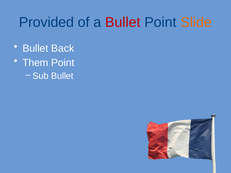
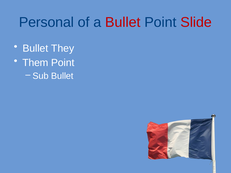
Provided: Provided -> Personal (46, 22)
Slide colour: orange -> red (196, 22)
Back: Back -> They (63, 48)
